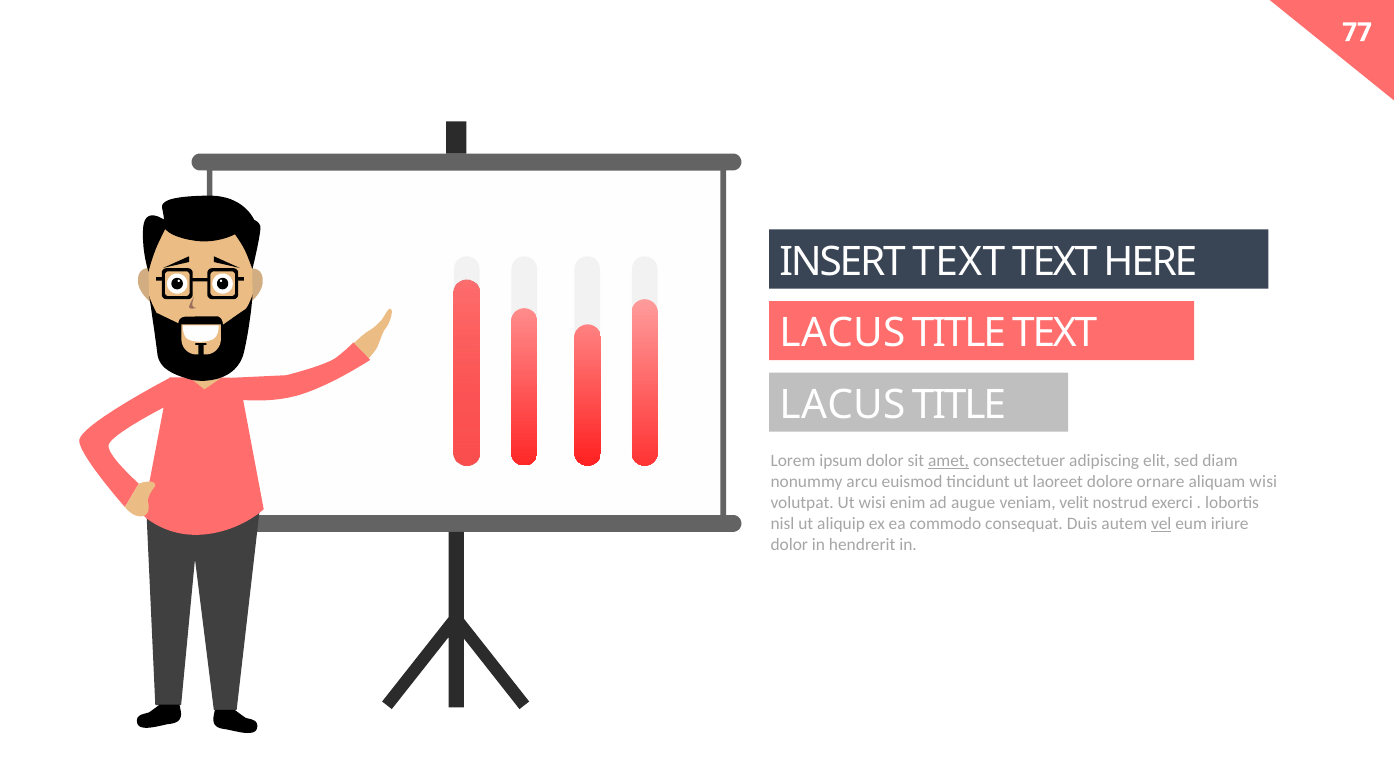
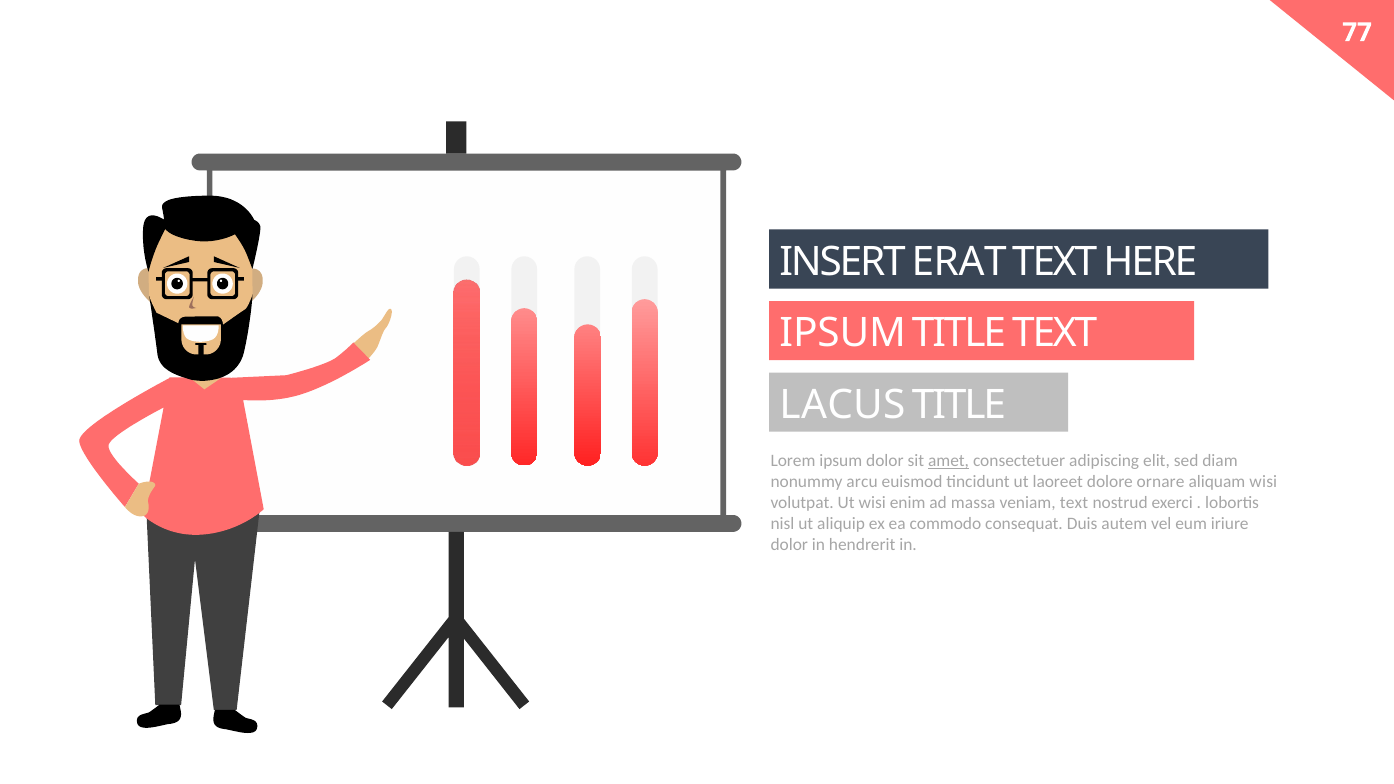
INSERT TEXT: TEXT -> ERAT (959, 262)
LACUS: LACUS -> IPSUM (843, 333)
augue: augue -> massa (973, 503)
veniam velit: velit -> text (1074, 503)
vel underline: present -> none (1161, 524)
